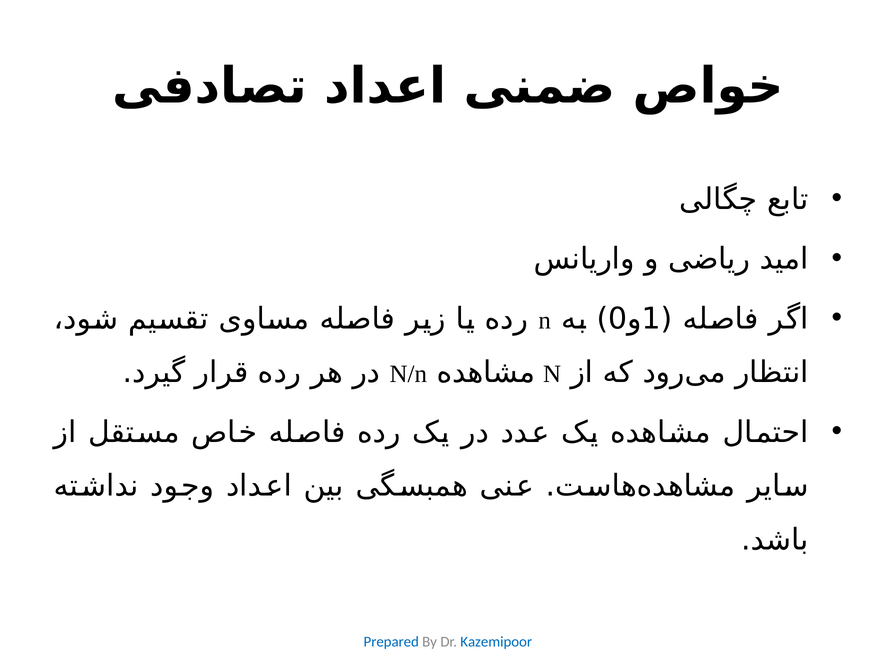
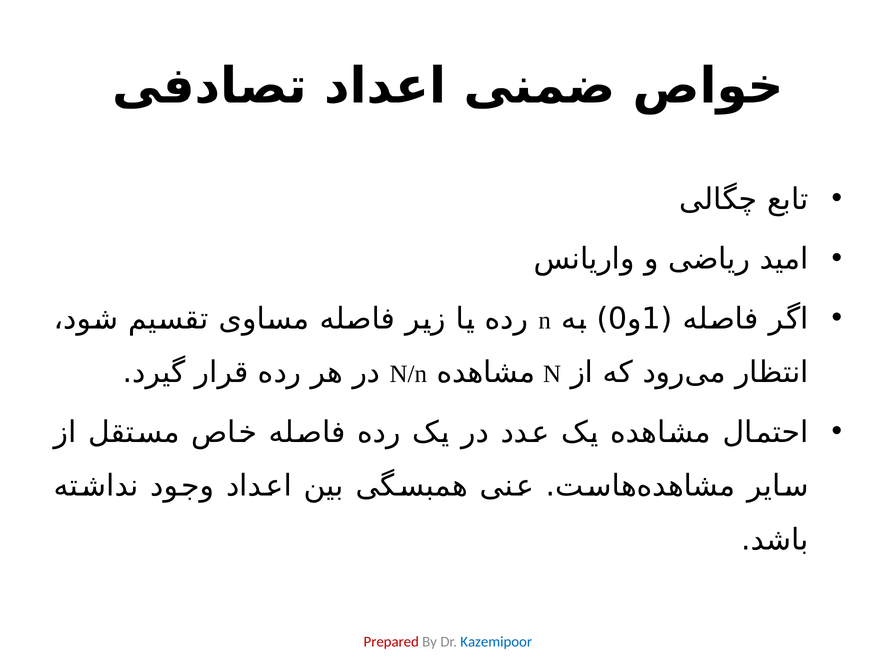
Prepared colour: blue -> red (391, 642)
